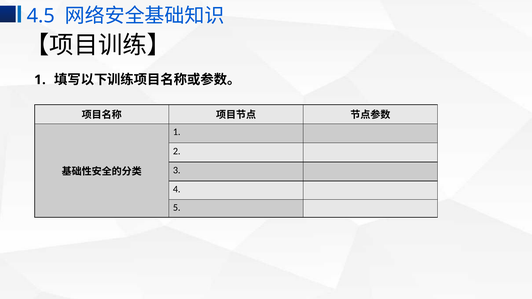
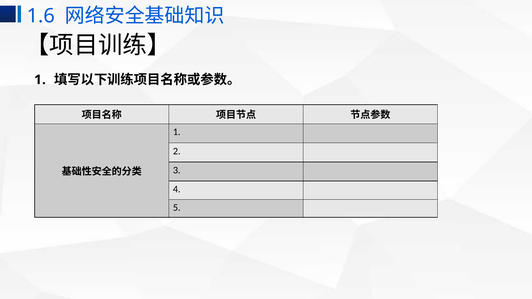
4.5: 4.5 -> 1.6 (41, 16)
